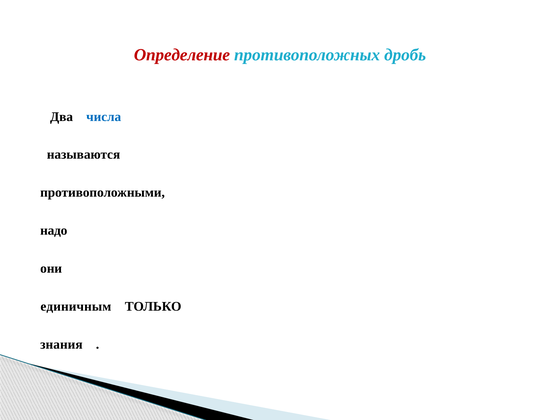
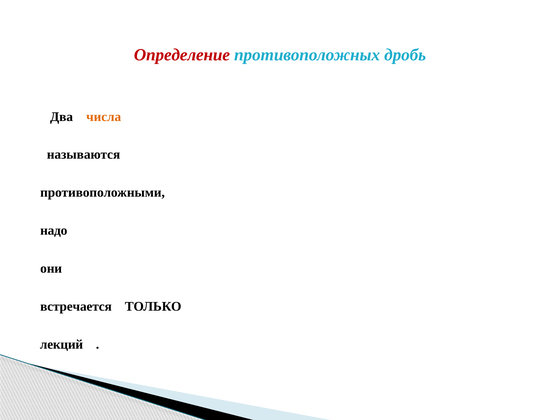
числа colour: blue -> orange (104, 117)
единичным: единичным -> встречается (76, 306)
знания: знания -> лекций (62, 344)
